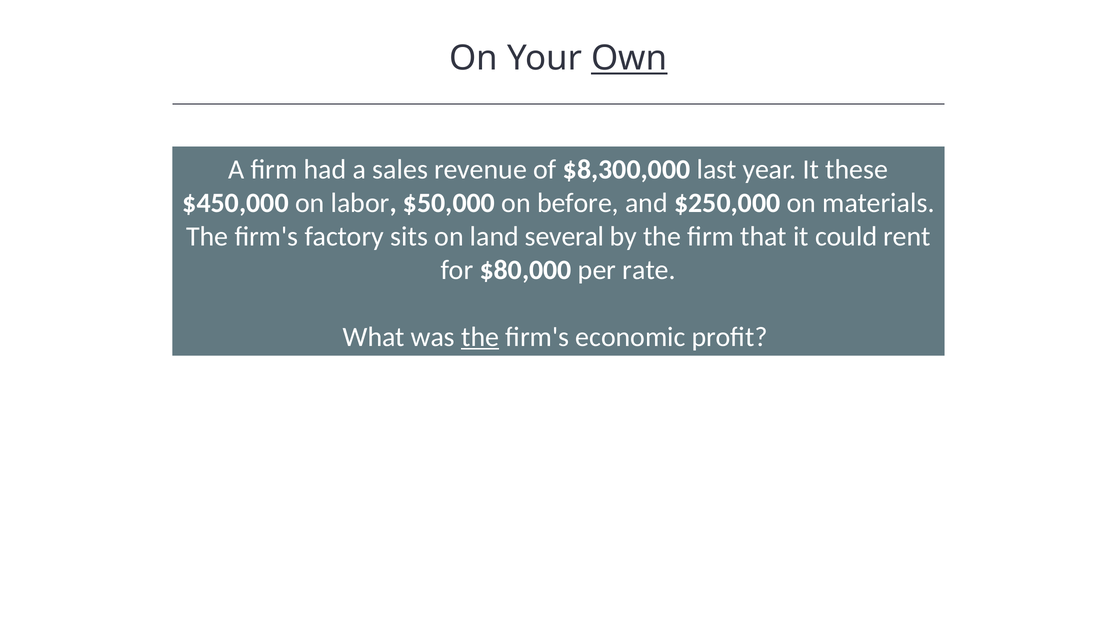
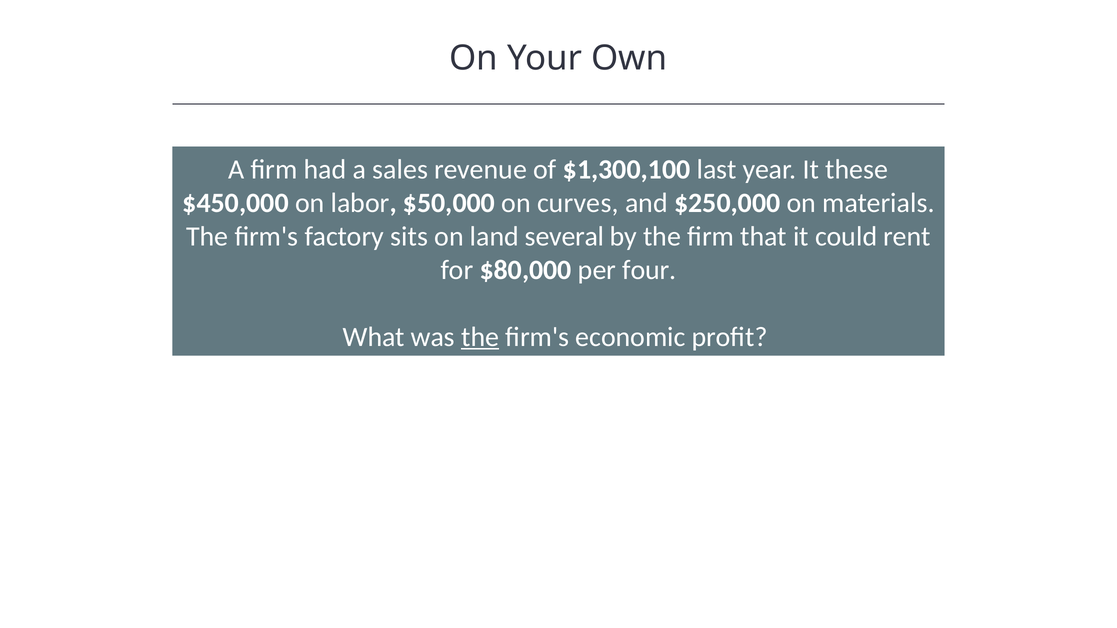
Own underline: present -> none (629, 58)
$8,300,000: $8,300,000 -> $1,300,100 (627, 169)
before: before -> curves (578, 203)
rate: rate -> four (649, 270)
